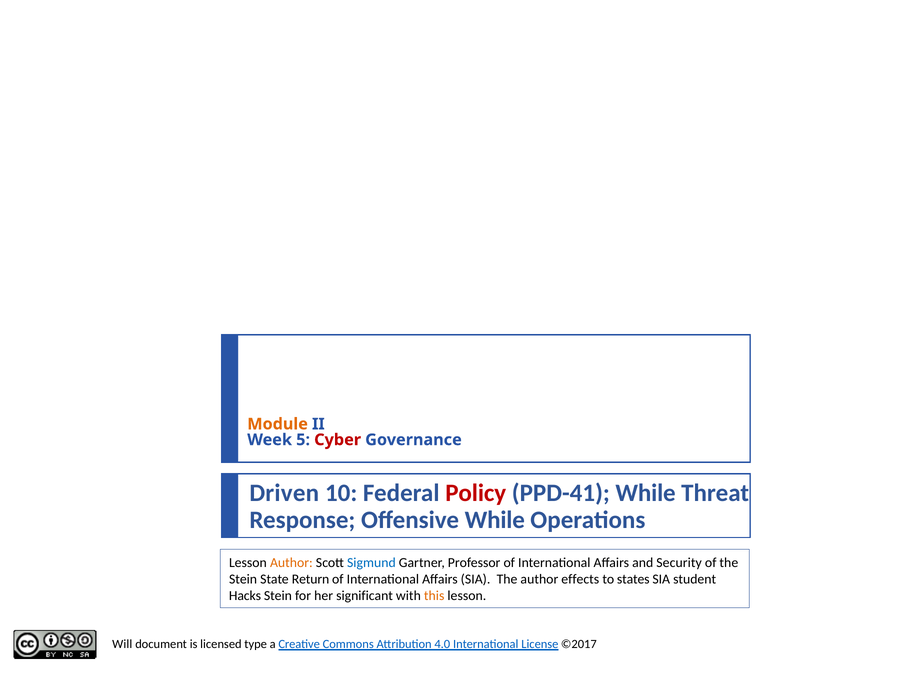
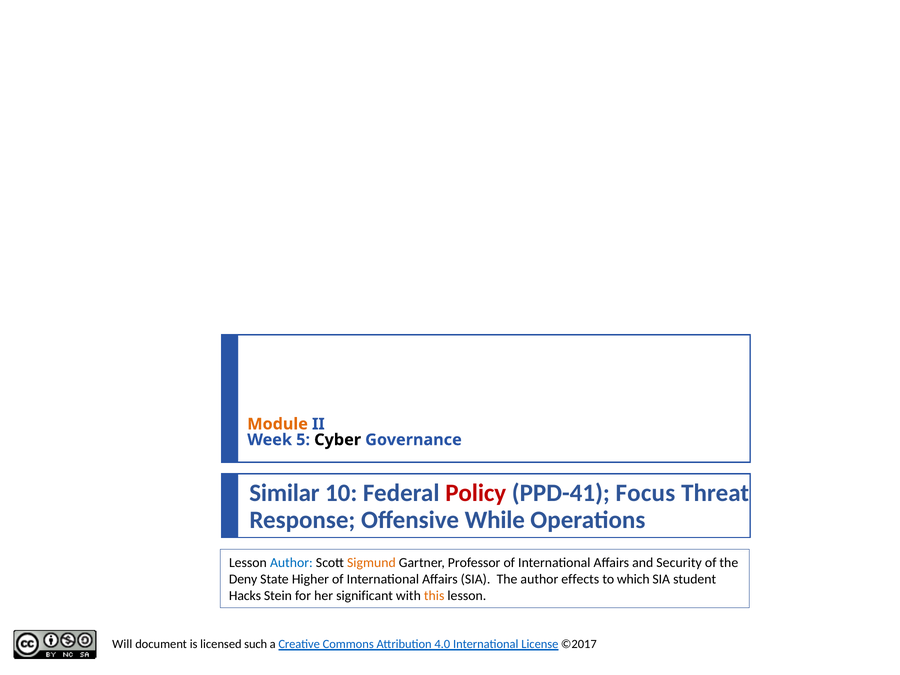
Cyber colour: red -> black (338, 440)
Driven: Driven -> Similar (284, 493)
PPD-41 While: While -> Focus (645, 493)
Author colour: orange -> blue (291, 563)
Sigmund colour: blue -> orange (371, 563)
Stein: Stein -> Deny (243, 579)
Return: Return -> Higher (310, 579)
states: states -> which (633, 579)
type: type -> such (256, 644)
